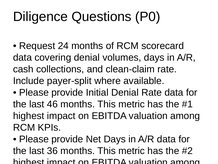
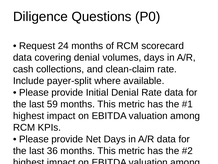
46: 46 -> 59 (52, 104)
